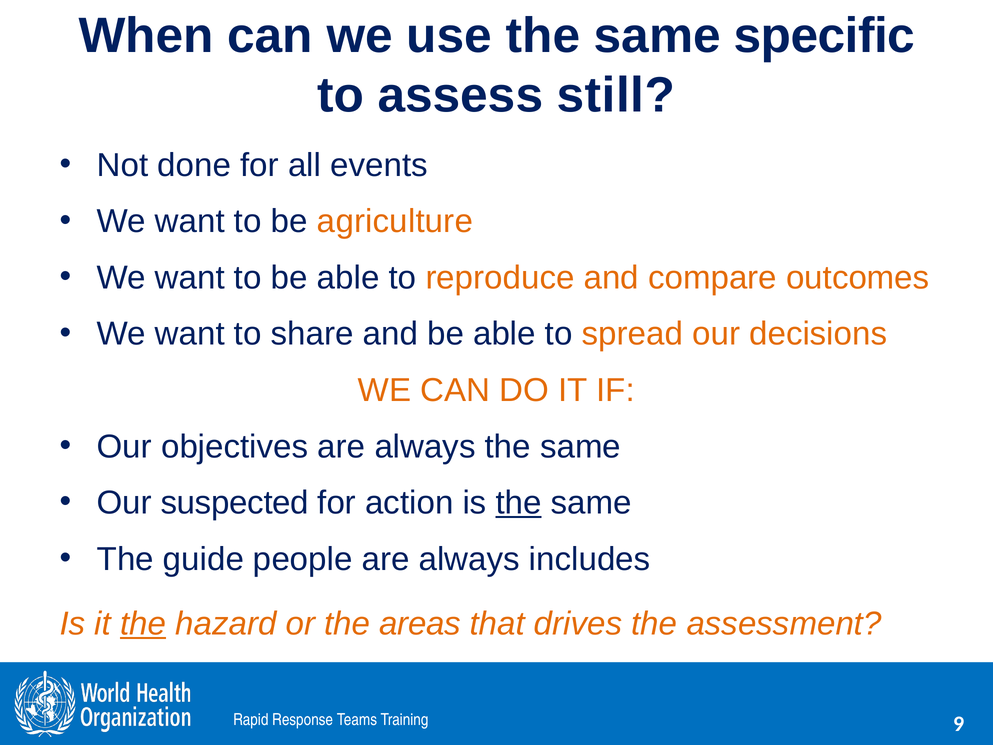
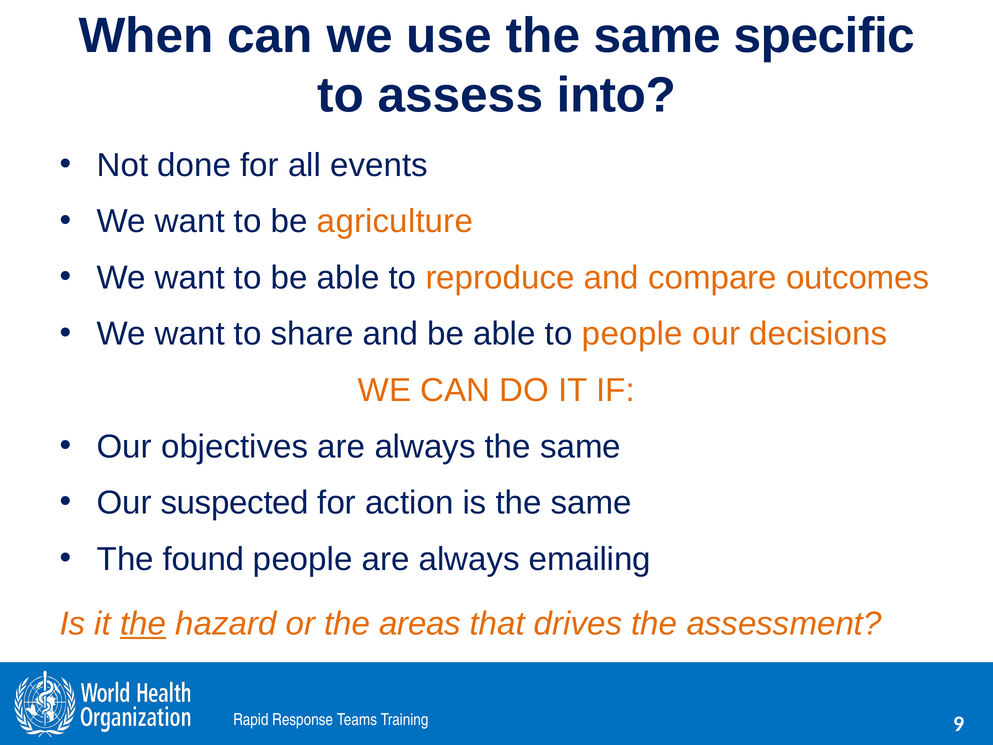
still: still -> into (616, 95)
to spread: spread -> people (632, 334)
the underline: present -> none (519, 503)
guide: guide -> found (204, 559)
includes: includes -> emailing (590, 559)
